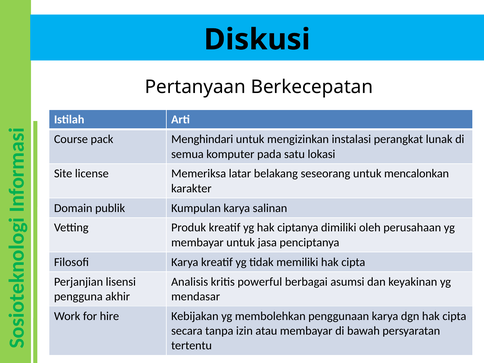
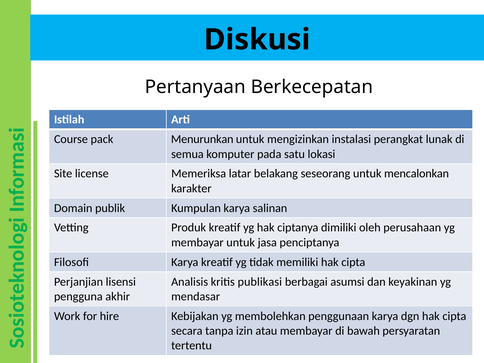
Menghindari: Menghindari -> Menurunkan (202, 139)
powerful: powerful -> publikasi (260, 282)
